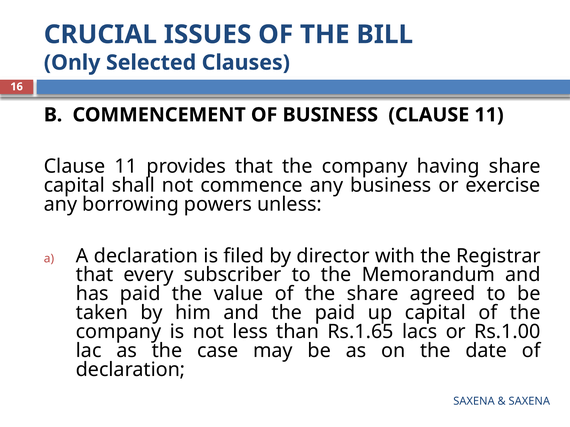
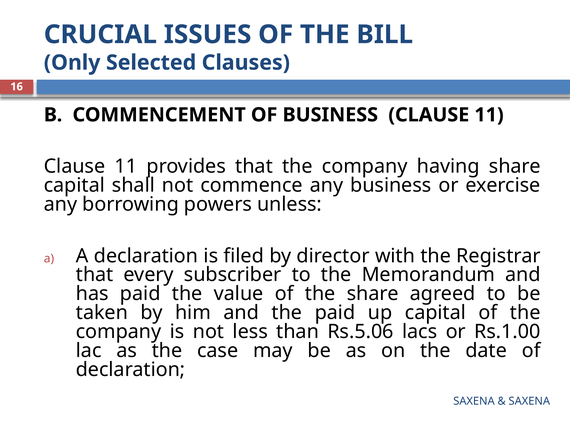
Rs.1.65: Rs.1.65 -> Rs.5.06 (361, 332)
